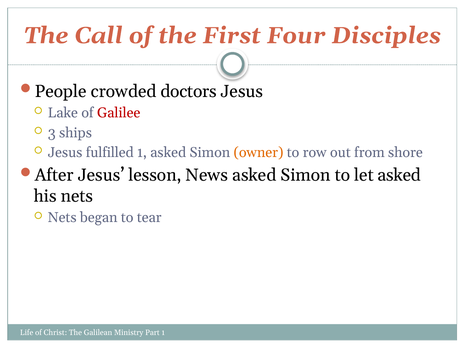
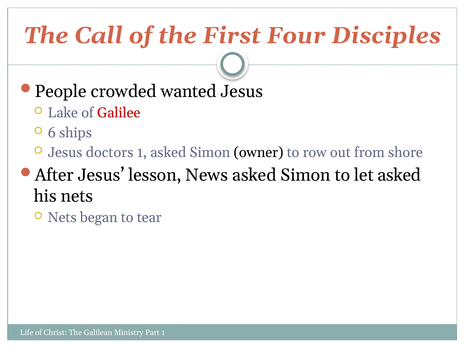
doctors: doctors -> wanted (189, 91)
3: 3 -> 6 (52, 133)
fulfilled: fulfilled -> doctors (110, 153)
owner colour: orange -> black (258, 153)
